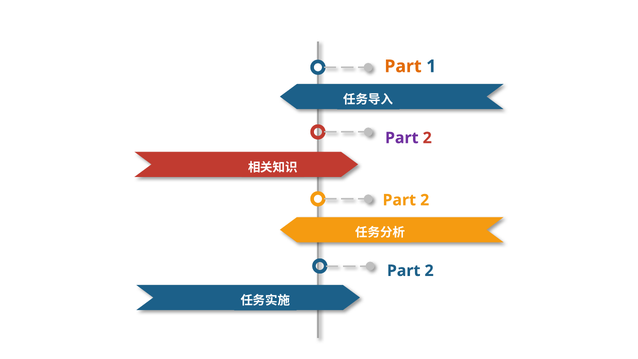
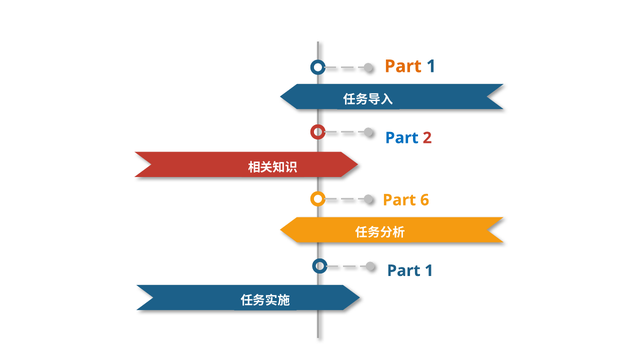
Part colour: purple -> blue (402, 138)
2: 2 -> 6 (425, 200)
2: 2 -> 1 (429, 271)
